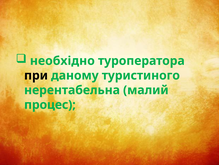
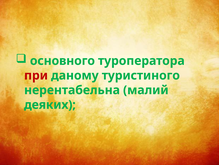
необхідно: необхідно -> основного (62, 61)
при colour: black -> red (36, 75)
процес: процес -> деяких (50, 104)
